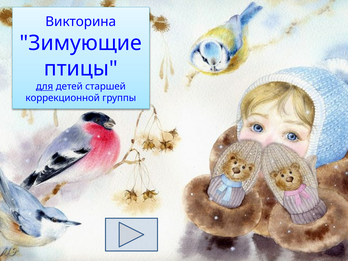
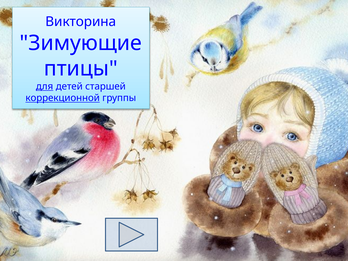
коррекционной underline: none -> present (63, 98)
